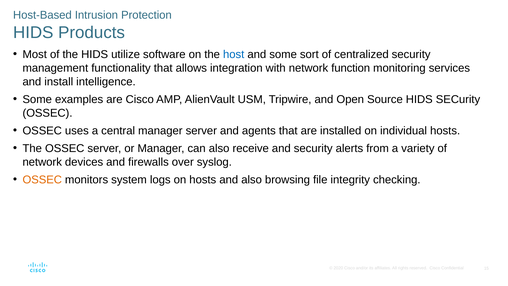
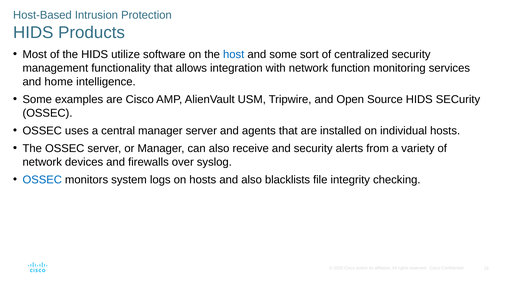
install: install -> home (59, 82)
OSSEC colour: orange -> blue (42, 180)
browsing: browsing -> blacklists (288, 180)
